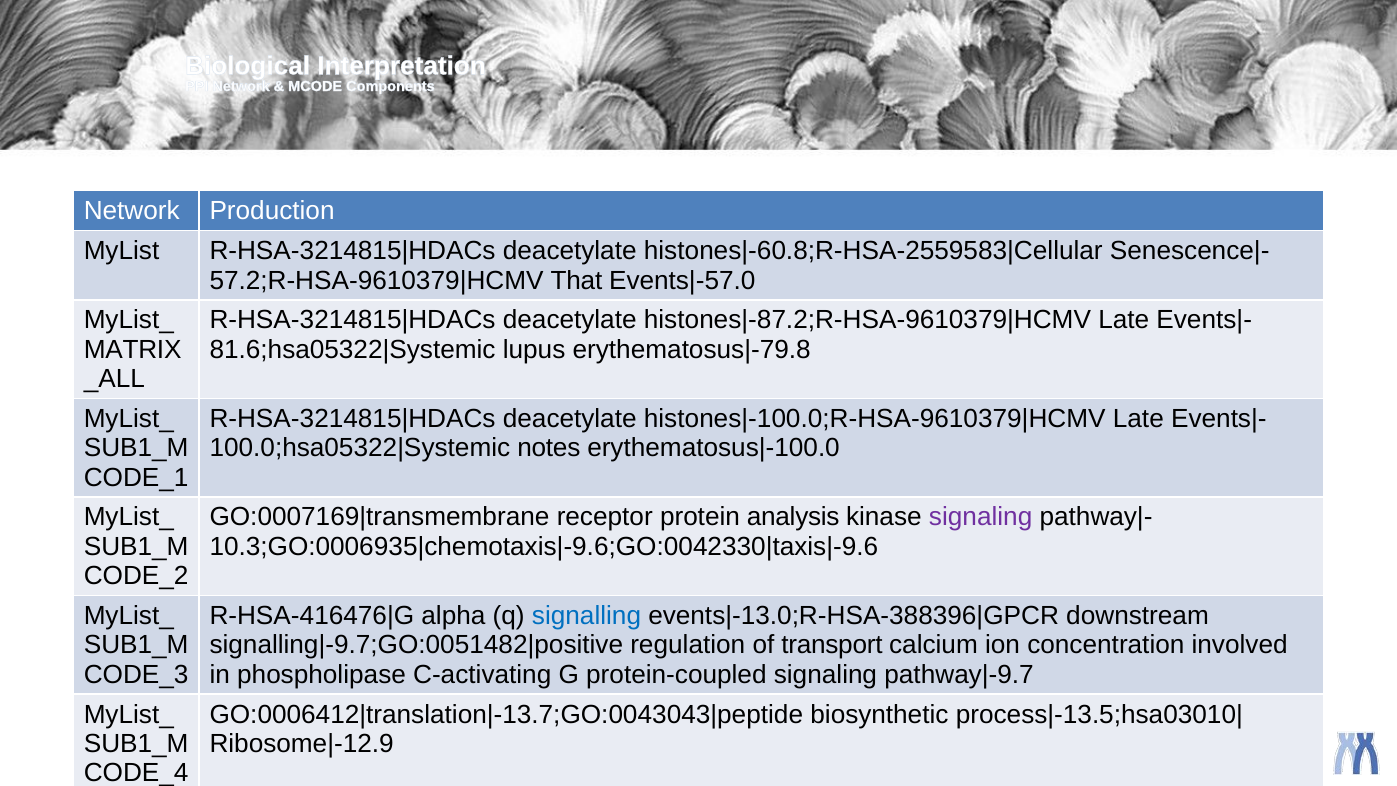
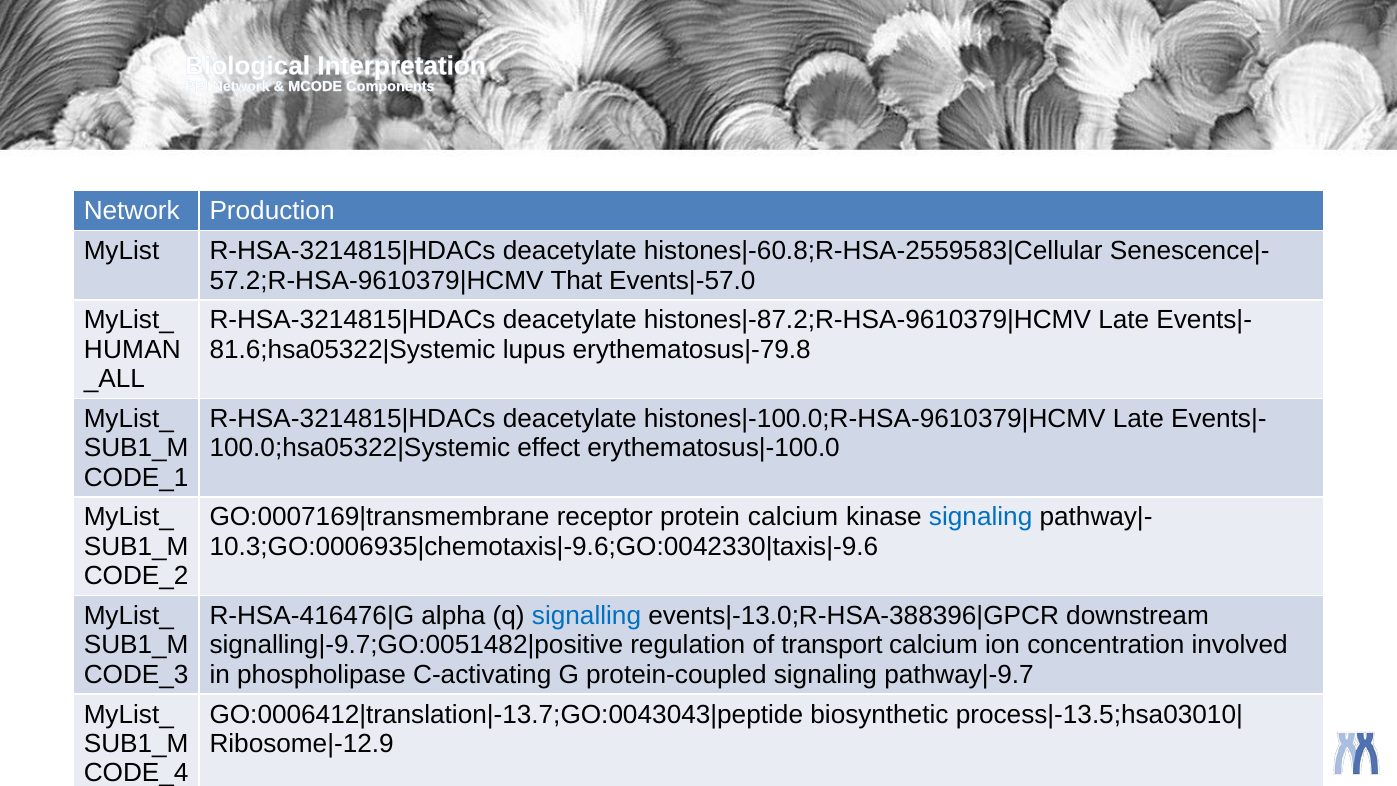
MATRIX: MATRIX -> HUMAN (132, 350)
notes: notes -> effect (549, 448)
protein analysis: analysis -> calcium (793, 517)
signaling colour: purple -> blue (981, 517)
